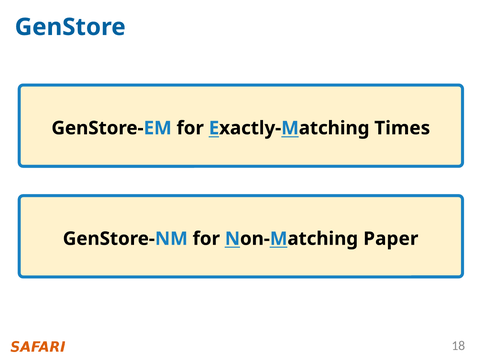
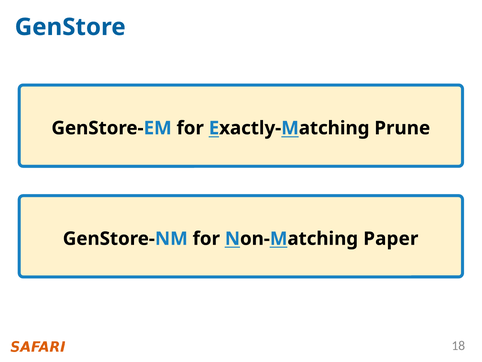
Times: Times -> Prune (402, 128)
